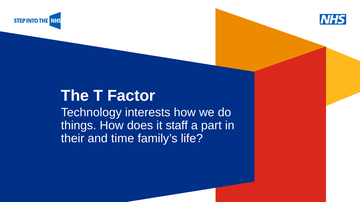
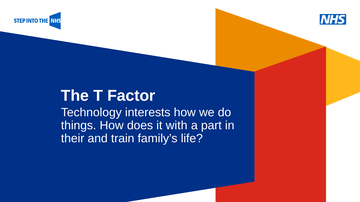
staff: staff -> with (177, 126)
time: time -> train (123, 139)
